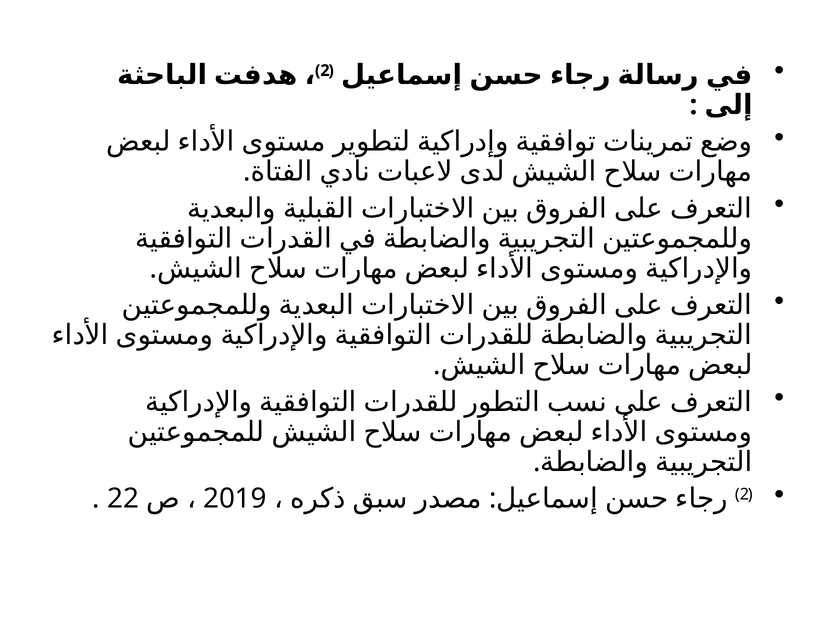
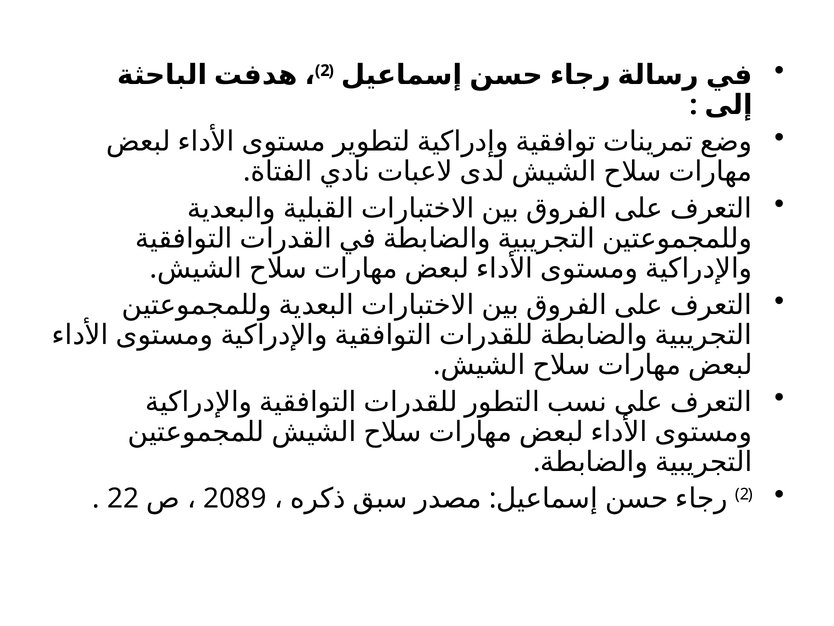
2019: 2019 -> 2089 (235, 498)
